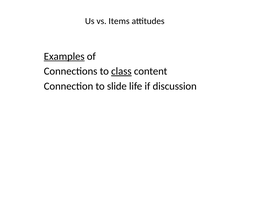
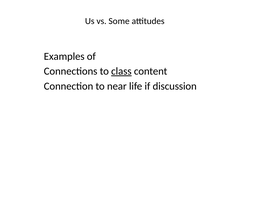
Items: Items -> Some (119, 21)
Examples underline: present -> none (64, 56)
slide: slide -> near (117, 86)
